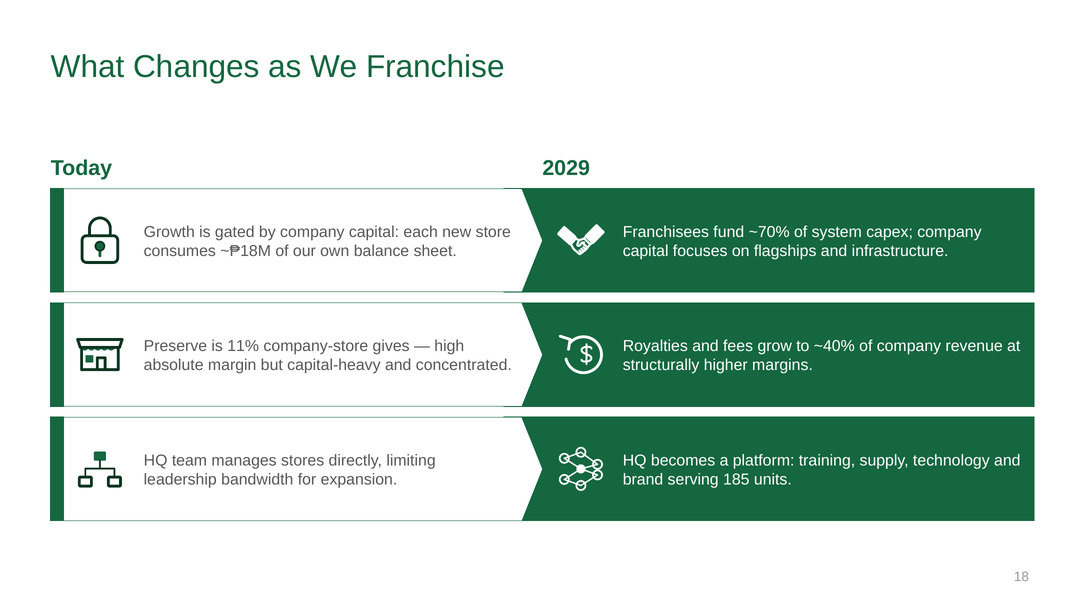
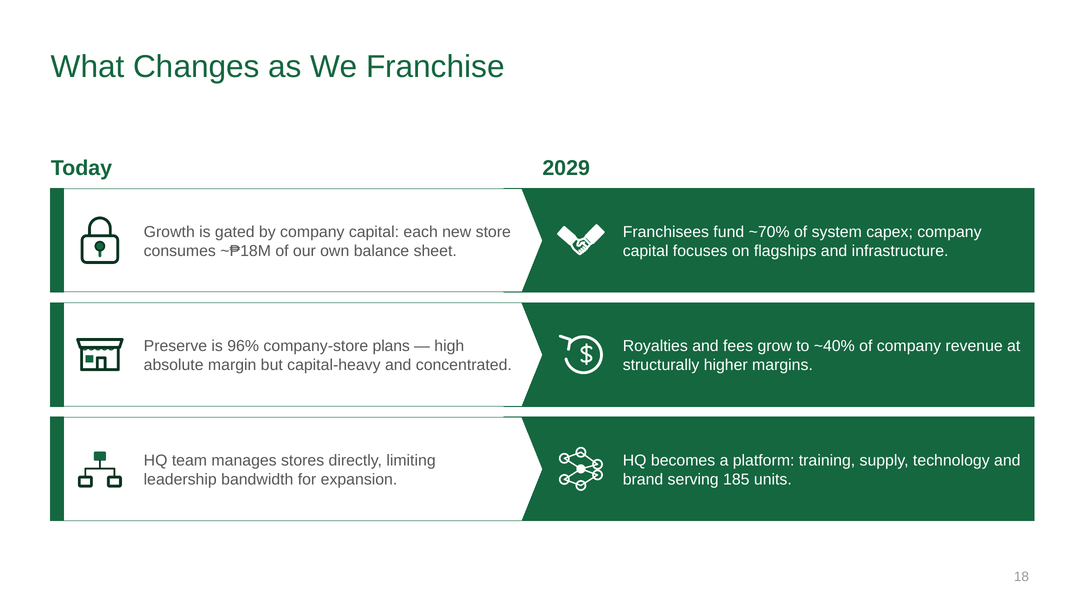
11%: 11% -> 96% (243, 346)
gives: gives -> plans (391, 346)
